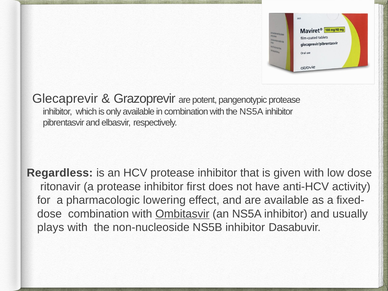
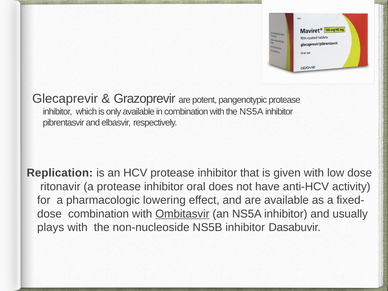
Regardless: Regardless -> Replication (60, 173)
first: first -> oral (196, 187)
